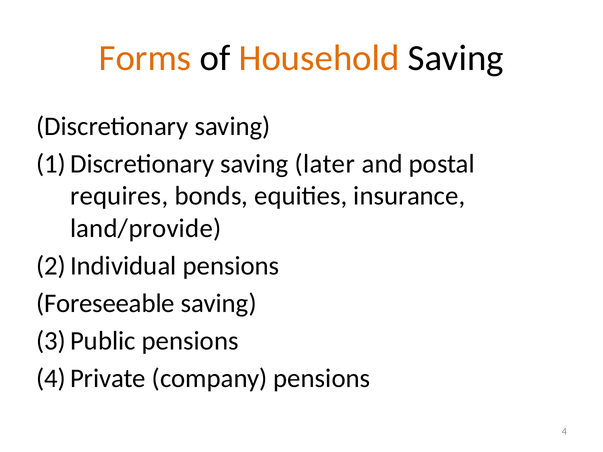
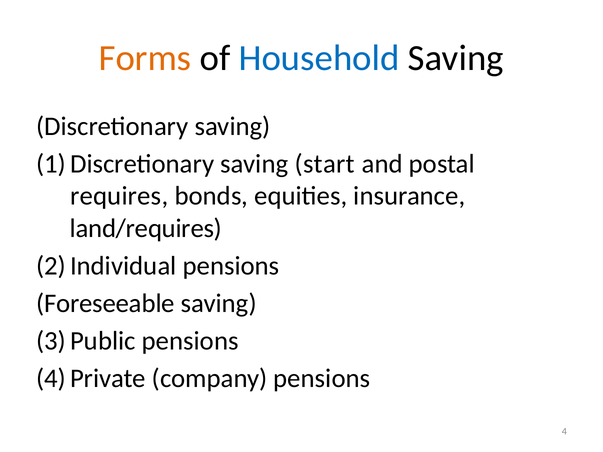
Household colour: orange -> blue (319, 58)
later: later -> start (325, 164)
land/provide: land/provide -> land/requires (146, 228)
